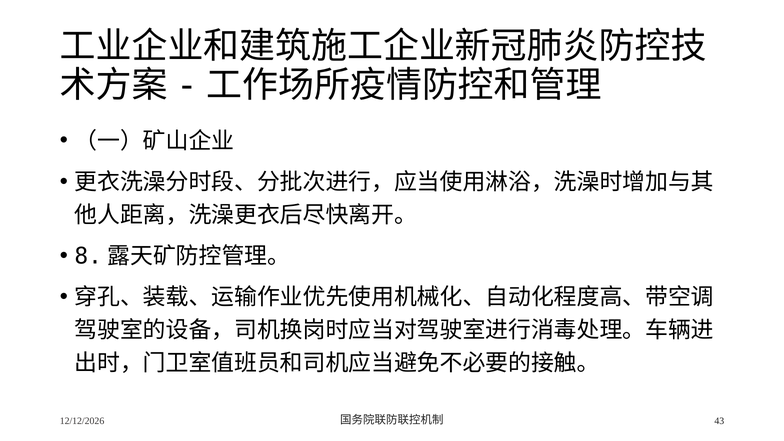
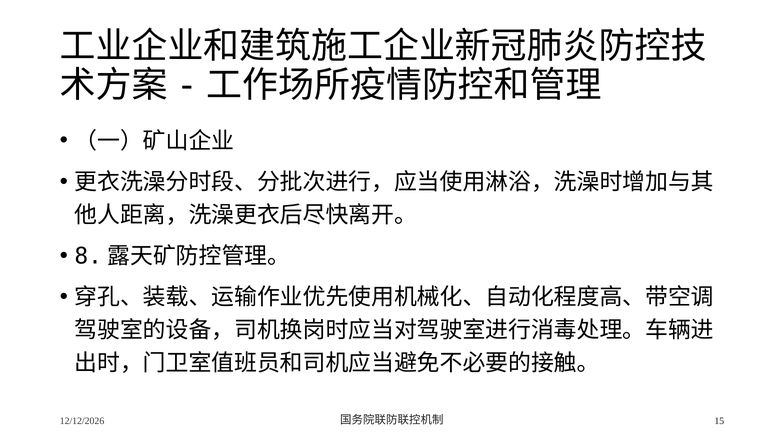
43: 43 -> 15 (719, 421)
